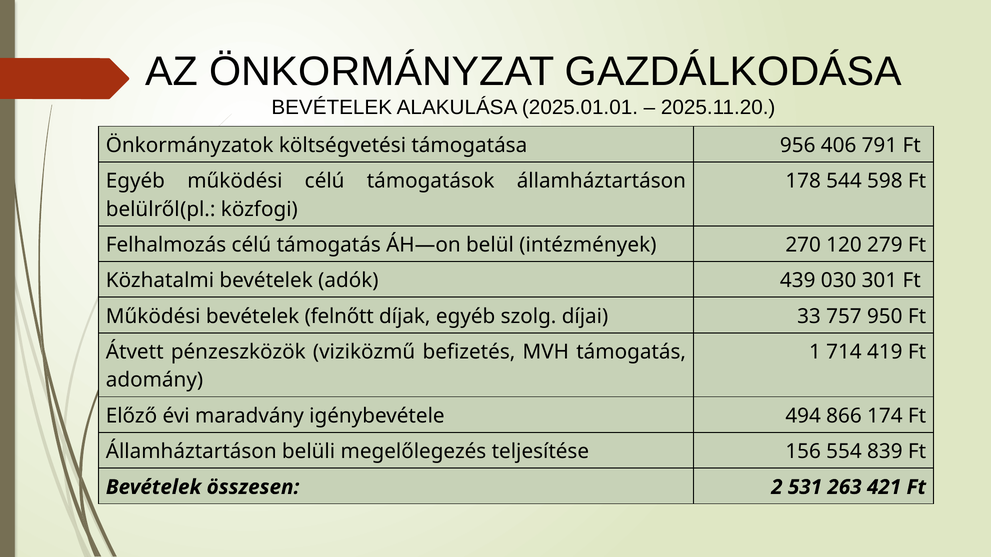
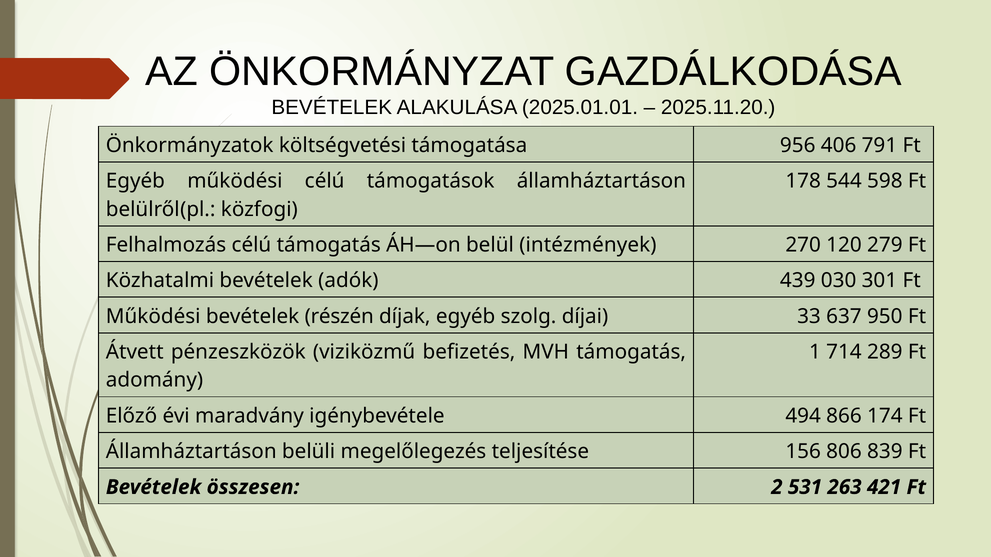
felnőtt: felnőtt -> részén (339, 316)
757: 757 -> 637 (844, 316)
419: 419 -> 289 (885, 352)
554: 554 -> 806 (844, 452)
